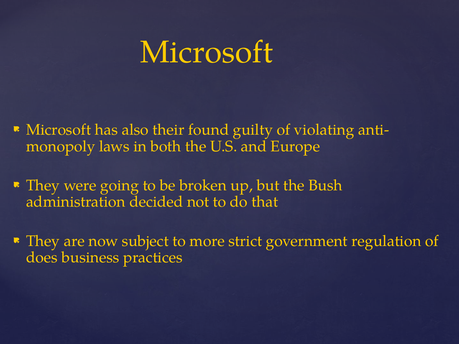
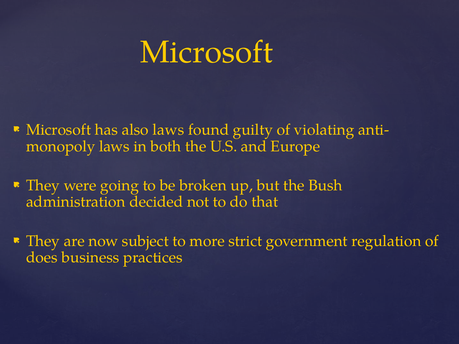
also their: their -> laws (168, 130)
